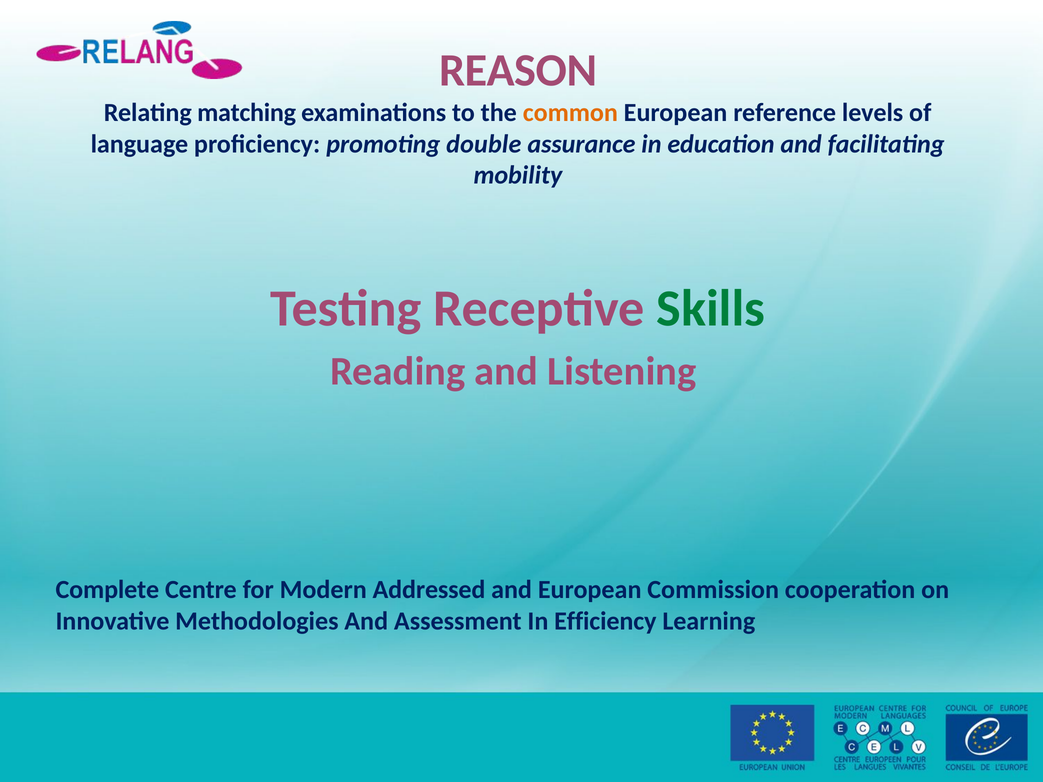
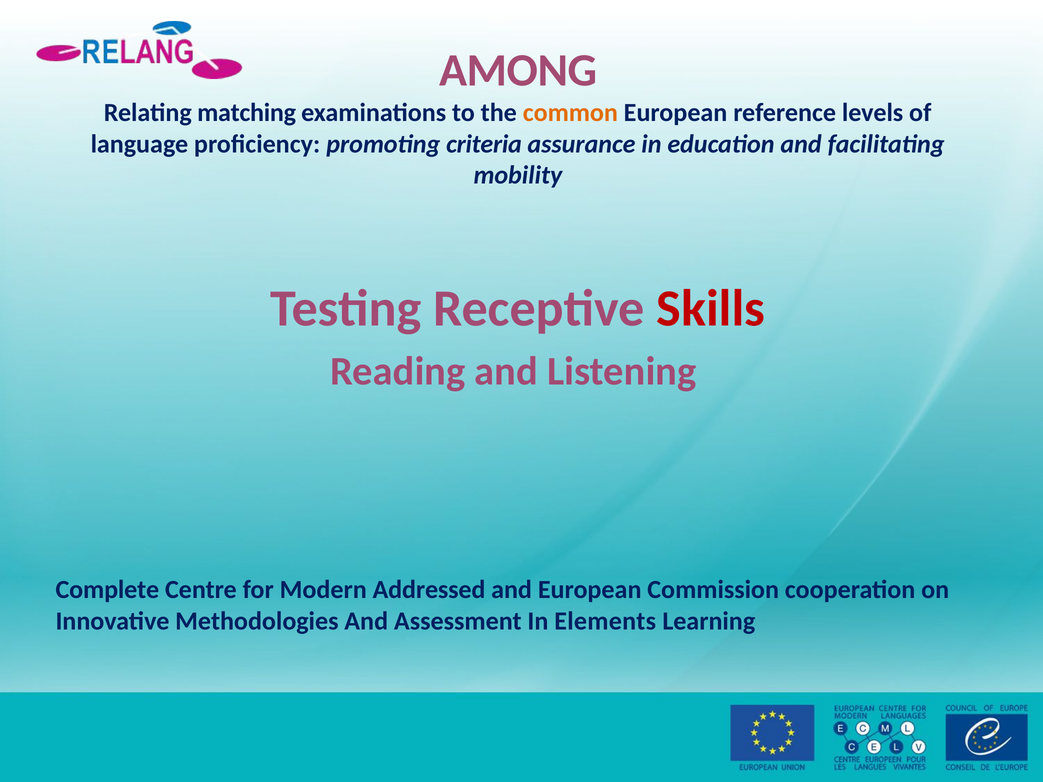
REASON: REASON -> AMONG (518, 71)
double: double -> criteria (484, 144)
Skills colour: green -> red (711, 308)
Efficiency: Efficiency -> Elements (605, 621)
